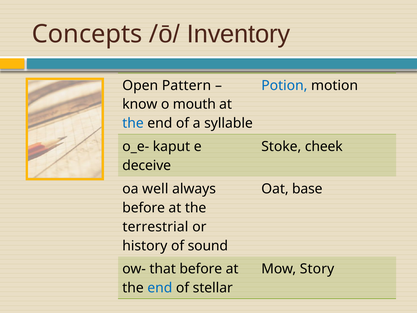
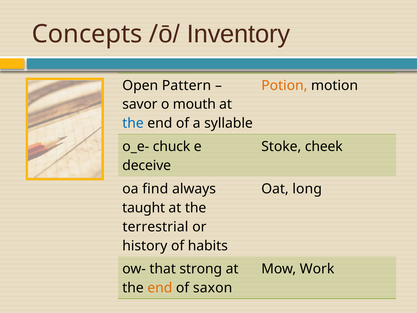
Potion colour: blue -> orange (284, 85)
know: know -> savor (140, 104)
kaput: kaput -> chuck (172, 146)
well: well -> find (155, 189)
base: base -> long (307, 189)
before: before -> taught (144, 208)
sound: sound -> habits (208, 246)
that before: before -> strong (201, 269)
Story: Story -> Work (317, 269)
end colour: blue -> orange (160, 288)
stellar: stellar -> saxon (213, 288)
